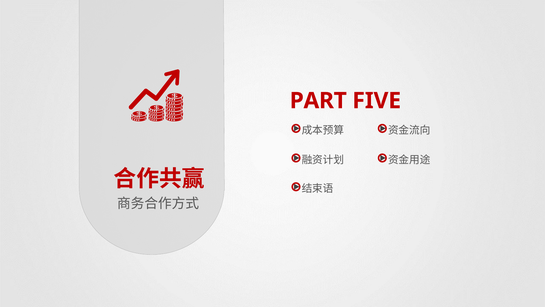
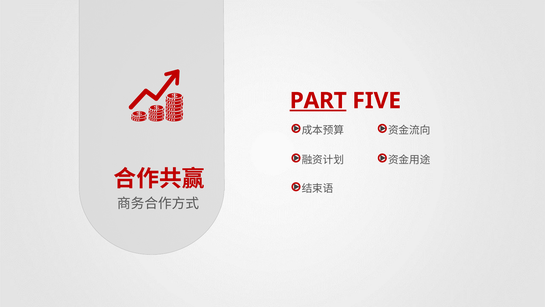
PART underline: none -> present (318, 101)
